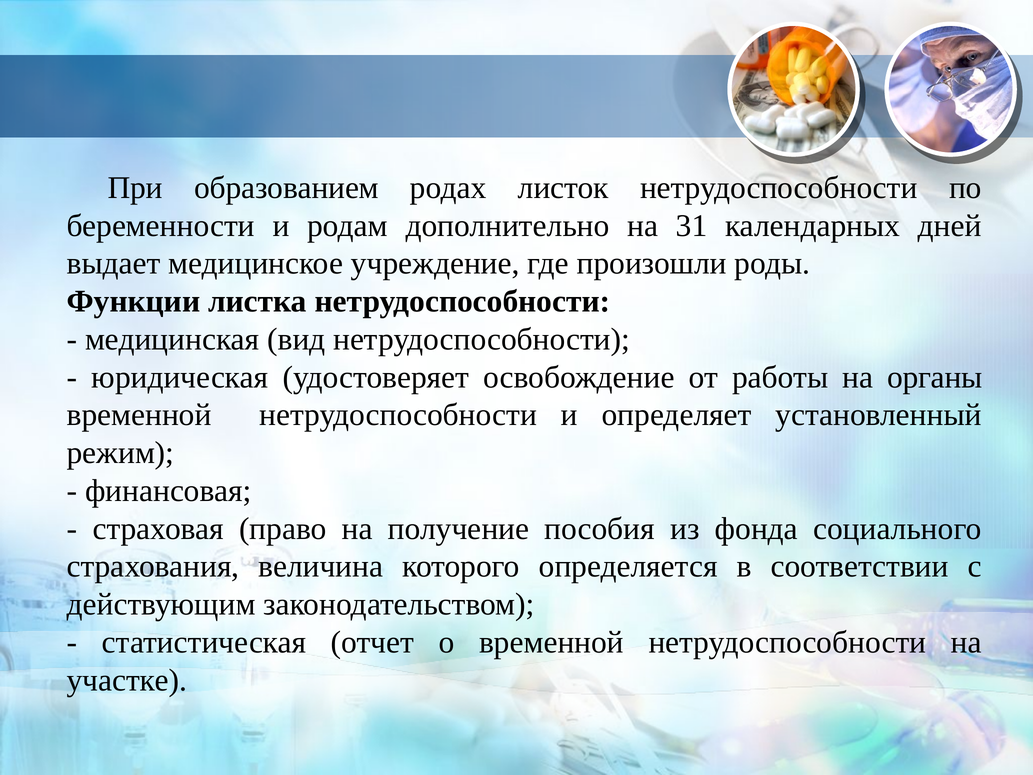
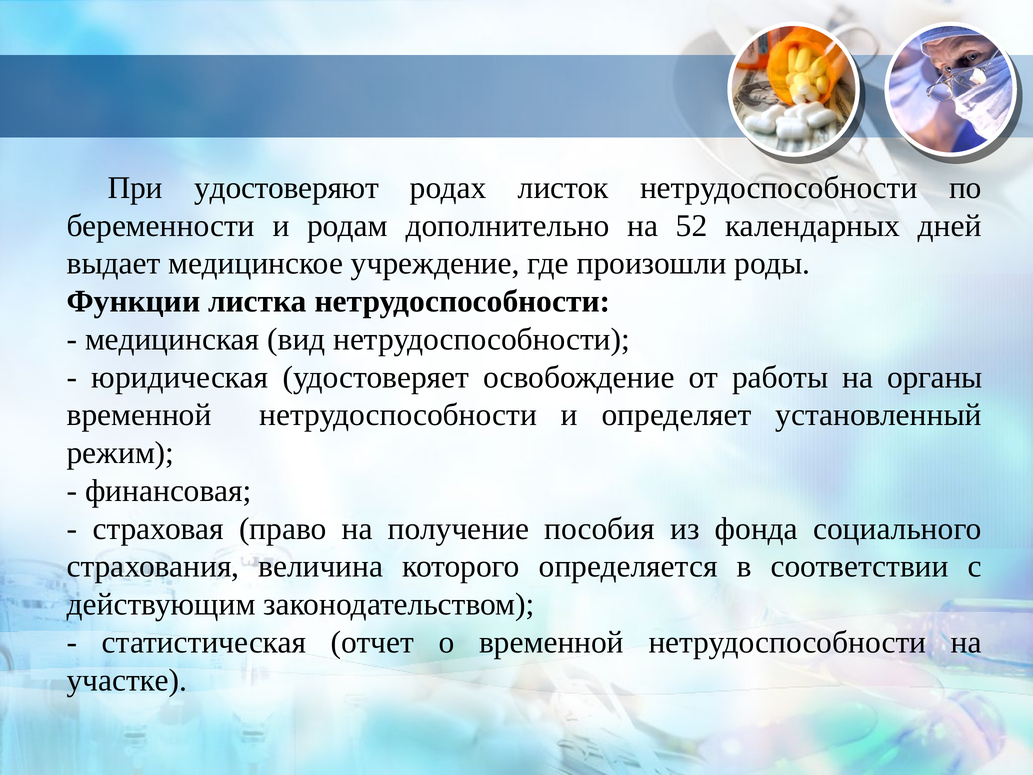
образованием: образованием -> удостоверяют (287, 188)
31: 31 -> 52 (692, 226)
